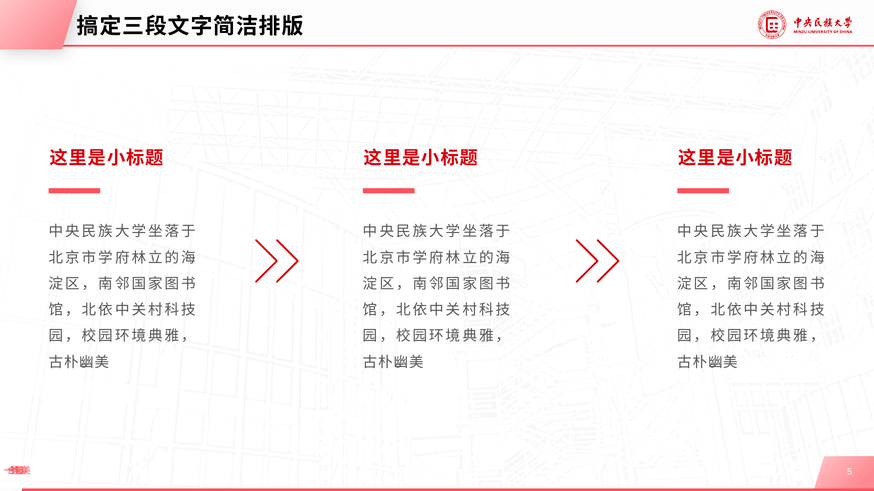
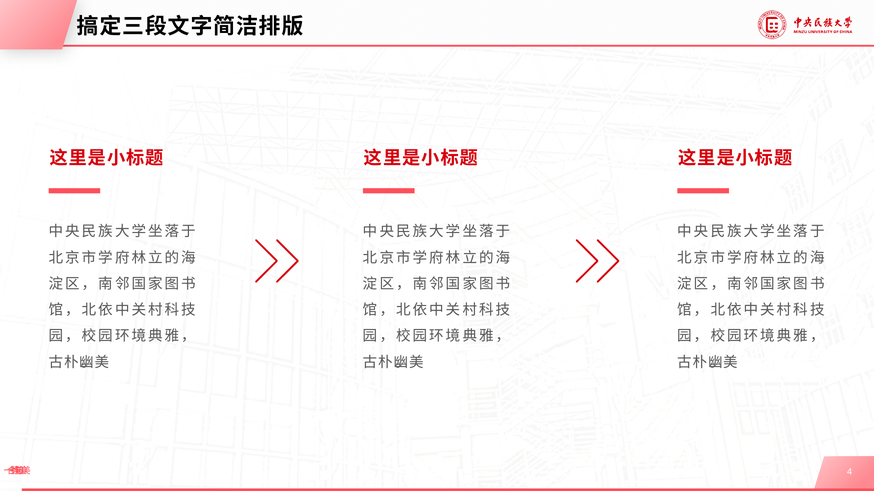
5: 5 -> 4 (850, 472)
